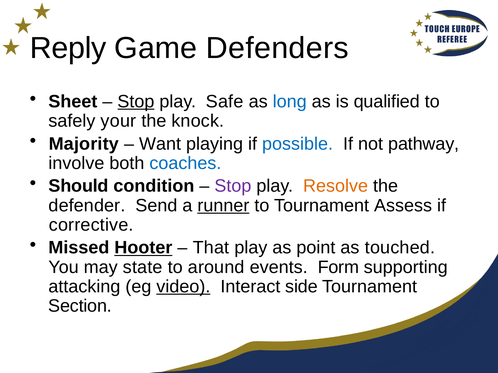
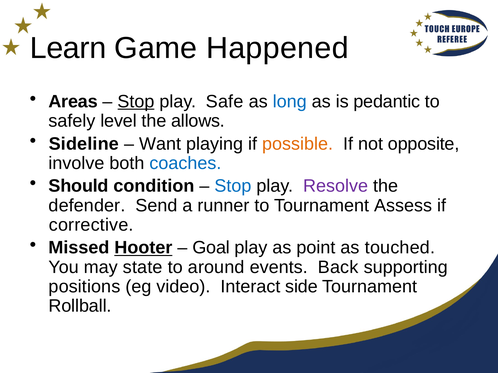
Reply: Reply -> Learn (68, 48)
Defenders: Defenders -> Happened (277, 48)
Sheet: Sheet -> Areas (73, 102)
qualified: qualified -> pedantic (387, 102)
your: your -> level (119, 121)
knock: knock -> allows (198, 121)
Majority: Majority -> Sideline (84, 144)
possible colour: blue -> orange (298, 144)
pathway: pathway -> opposite (424, 144)
Stop colour: purple -> blue (233, 186)
Resolve colour: orange -> purple (336, 186)
runner underline: present -> none (223, 206)
That: That -> Goal (211, 248)
Form: Form -> Back (338, 267)
attacking: attacking -> positions (84, 287)
video underline: present -> none (183, 287)
Section: Section -> Rollball (80, 306)
